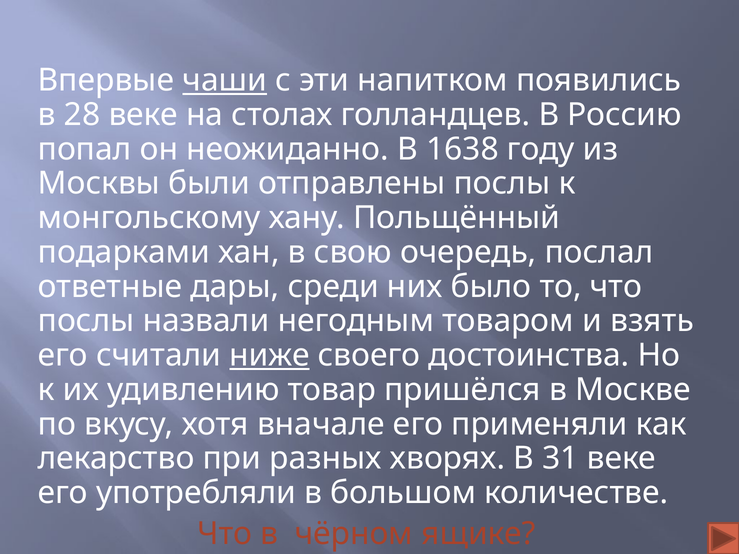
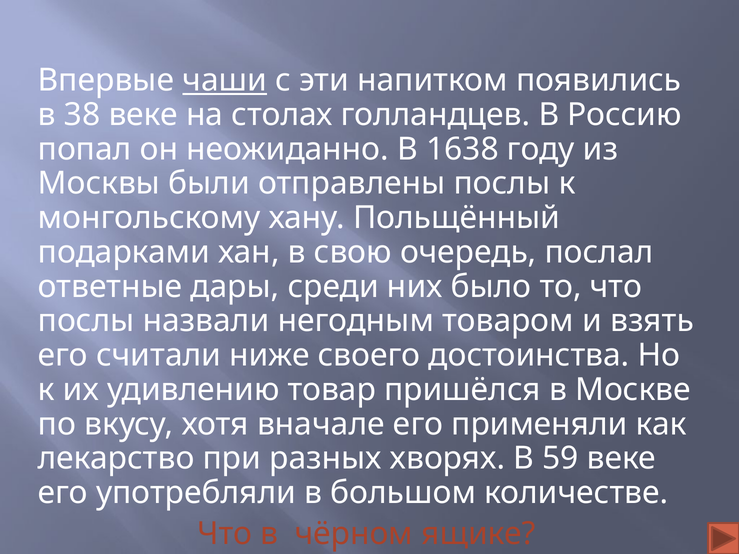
28: 28 -> 38 (82, 115)
ниже underline: present -> none (270, 356)
31: 31 -> 59 (560, 459)
